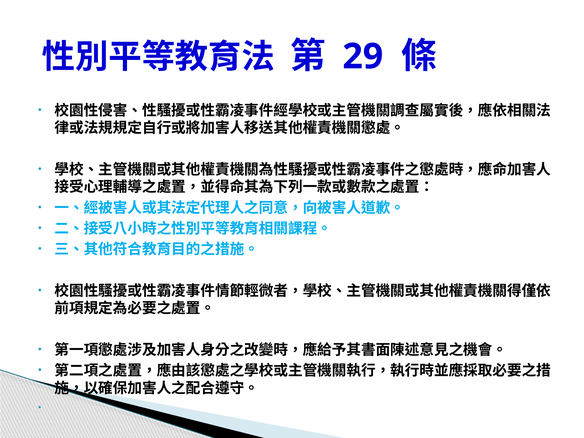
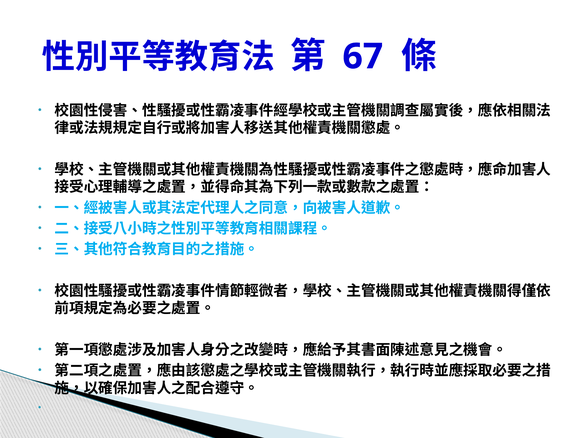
29: 29 -> 67 (363, 57)
